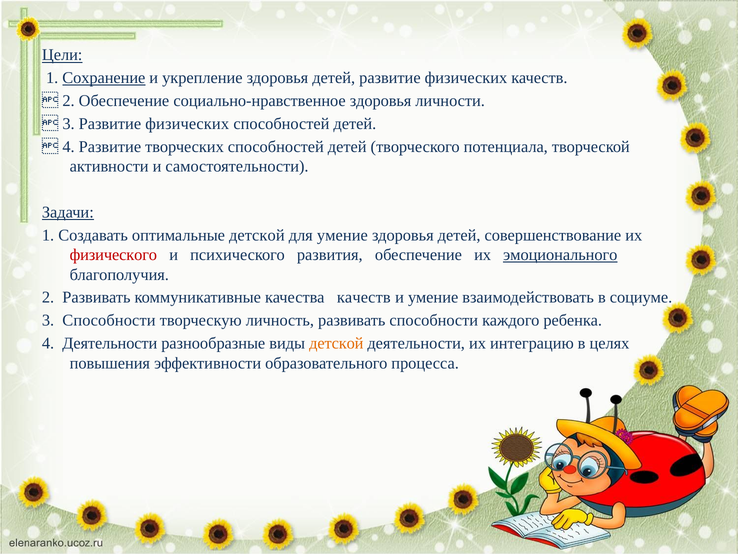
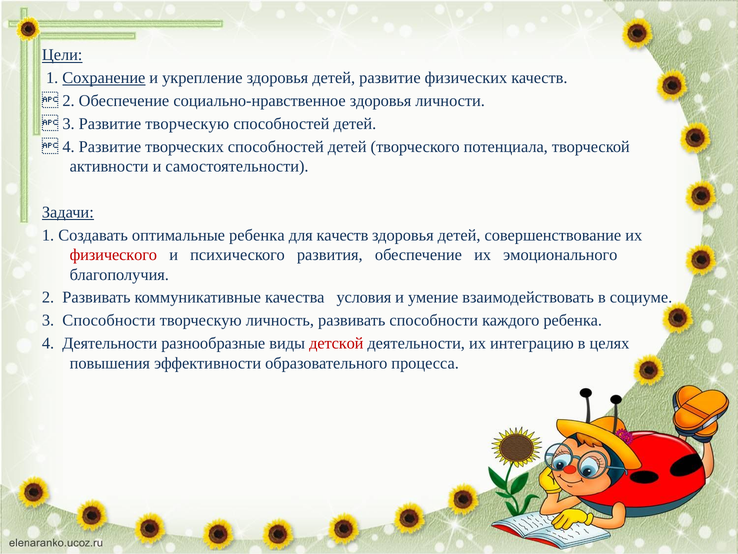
3 Развитие физических: физических -> творческую (187, 124)
оптимальные детской: детской -> ребенка (257, 235)
для умение: умение -> качеств (343, 235)
эмоционального underline: present -> none (560, 255)
качества качеств: качеств -> условия (364, 297)
детской colour: orange -> red (336, 343)
